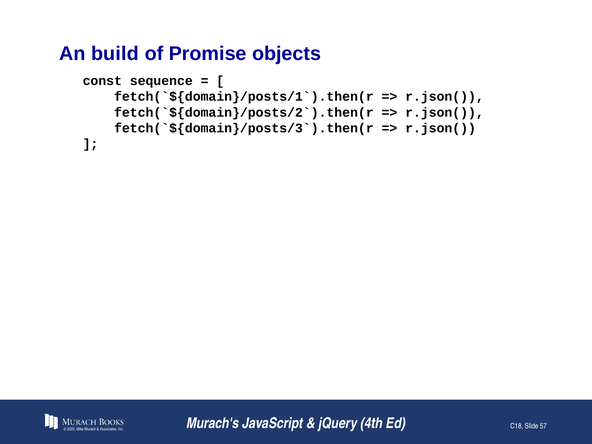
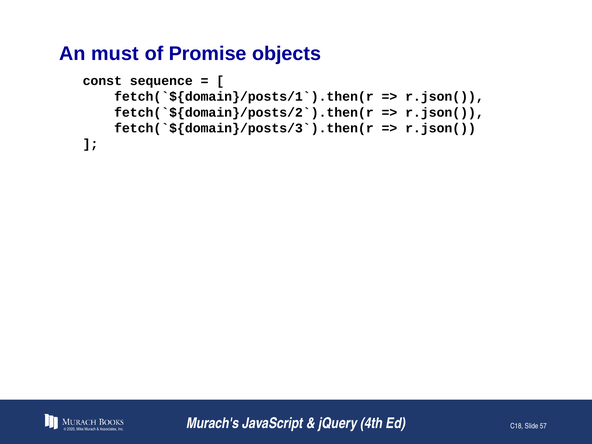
build: build -> must (115, 54)
